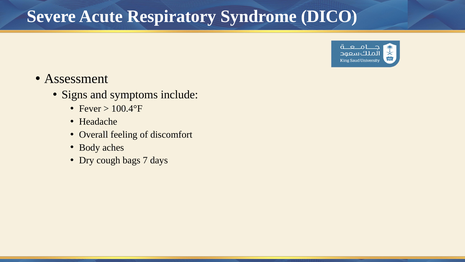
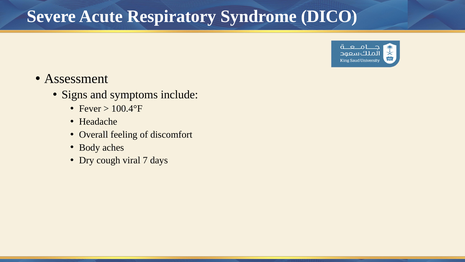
bags: bags -> viral (132, 160)
